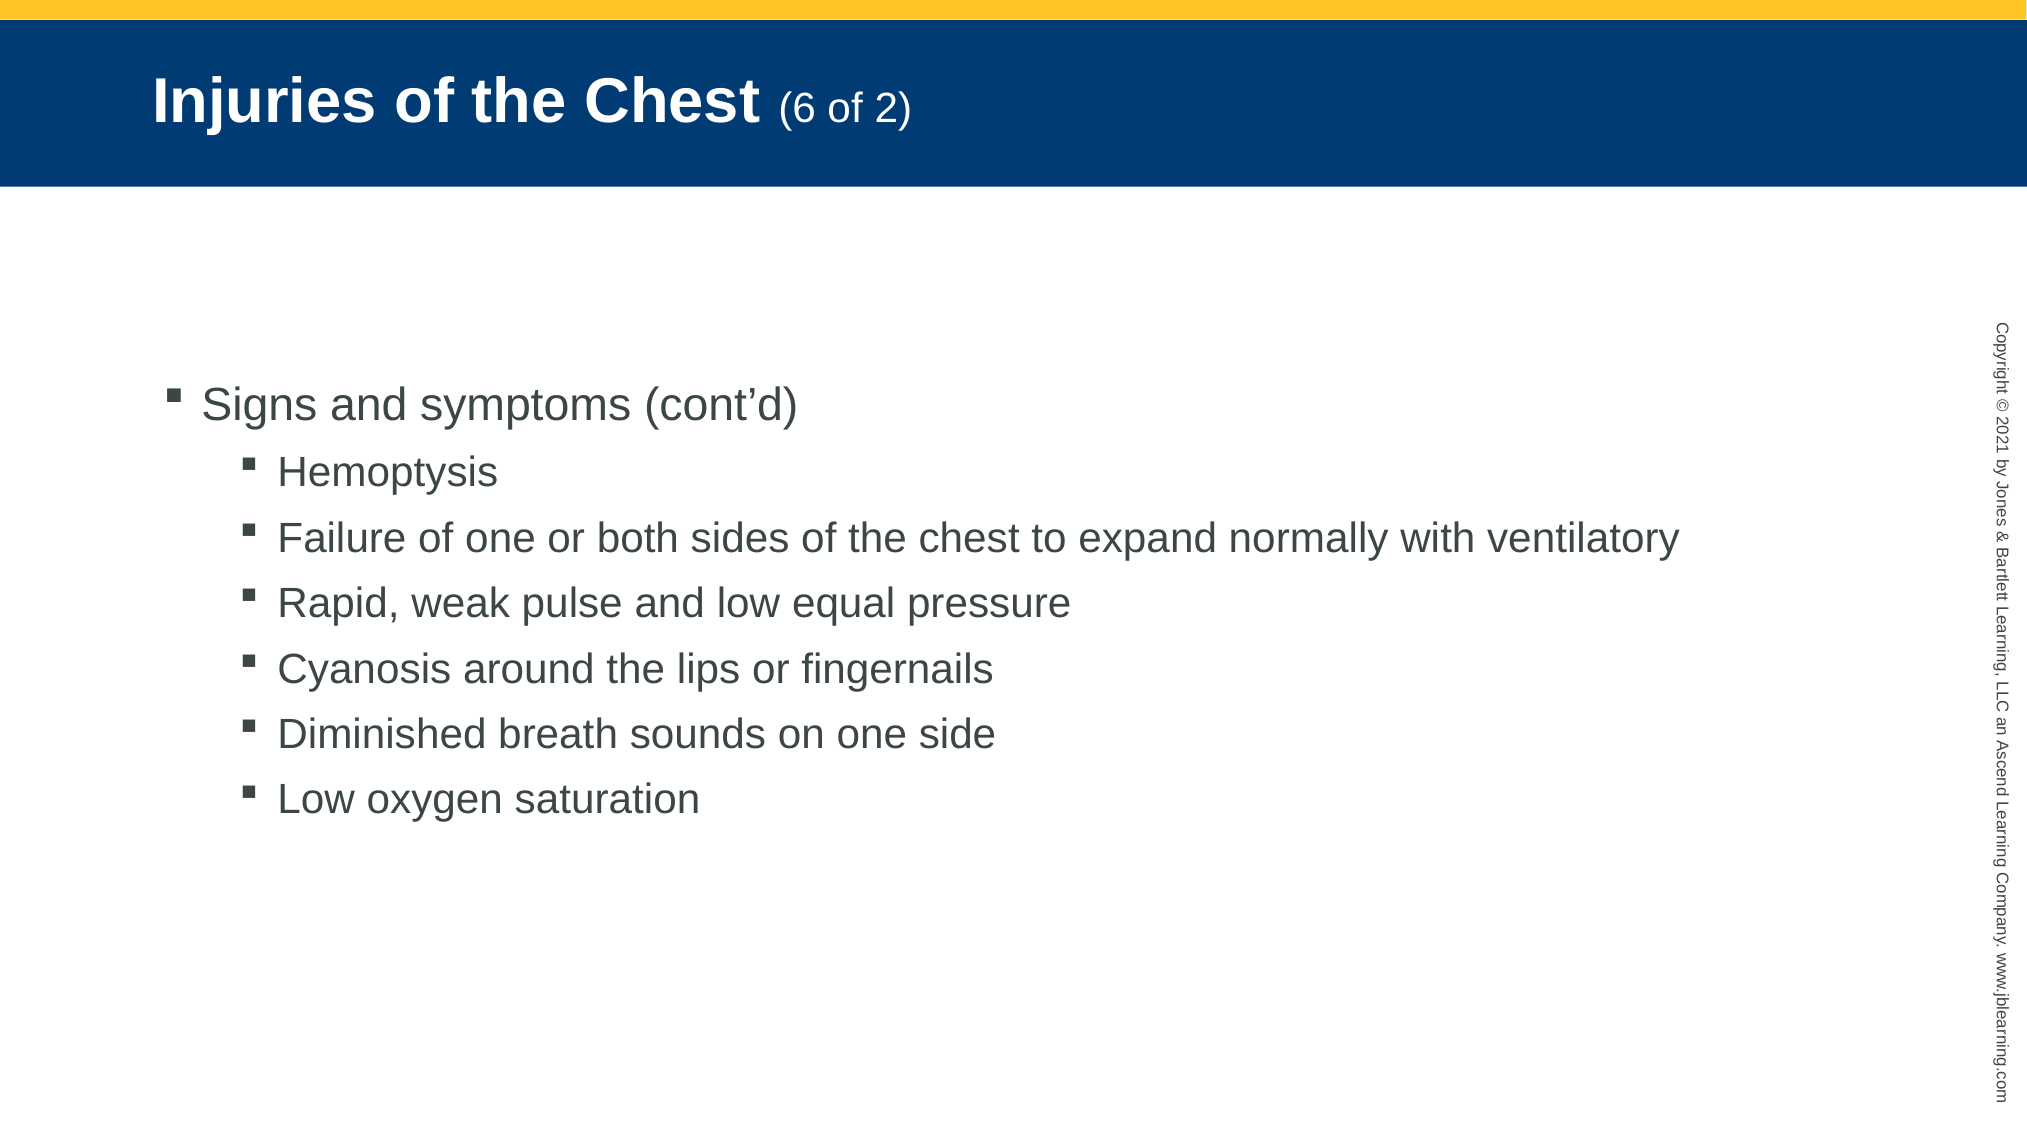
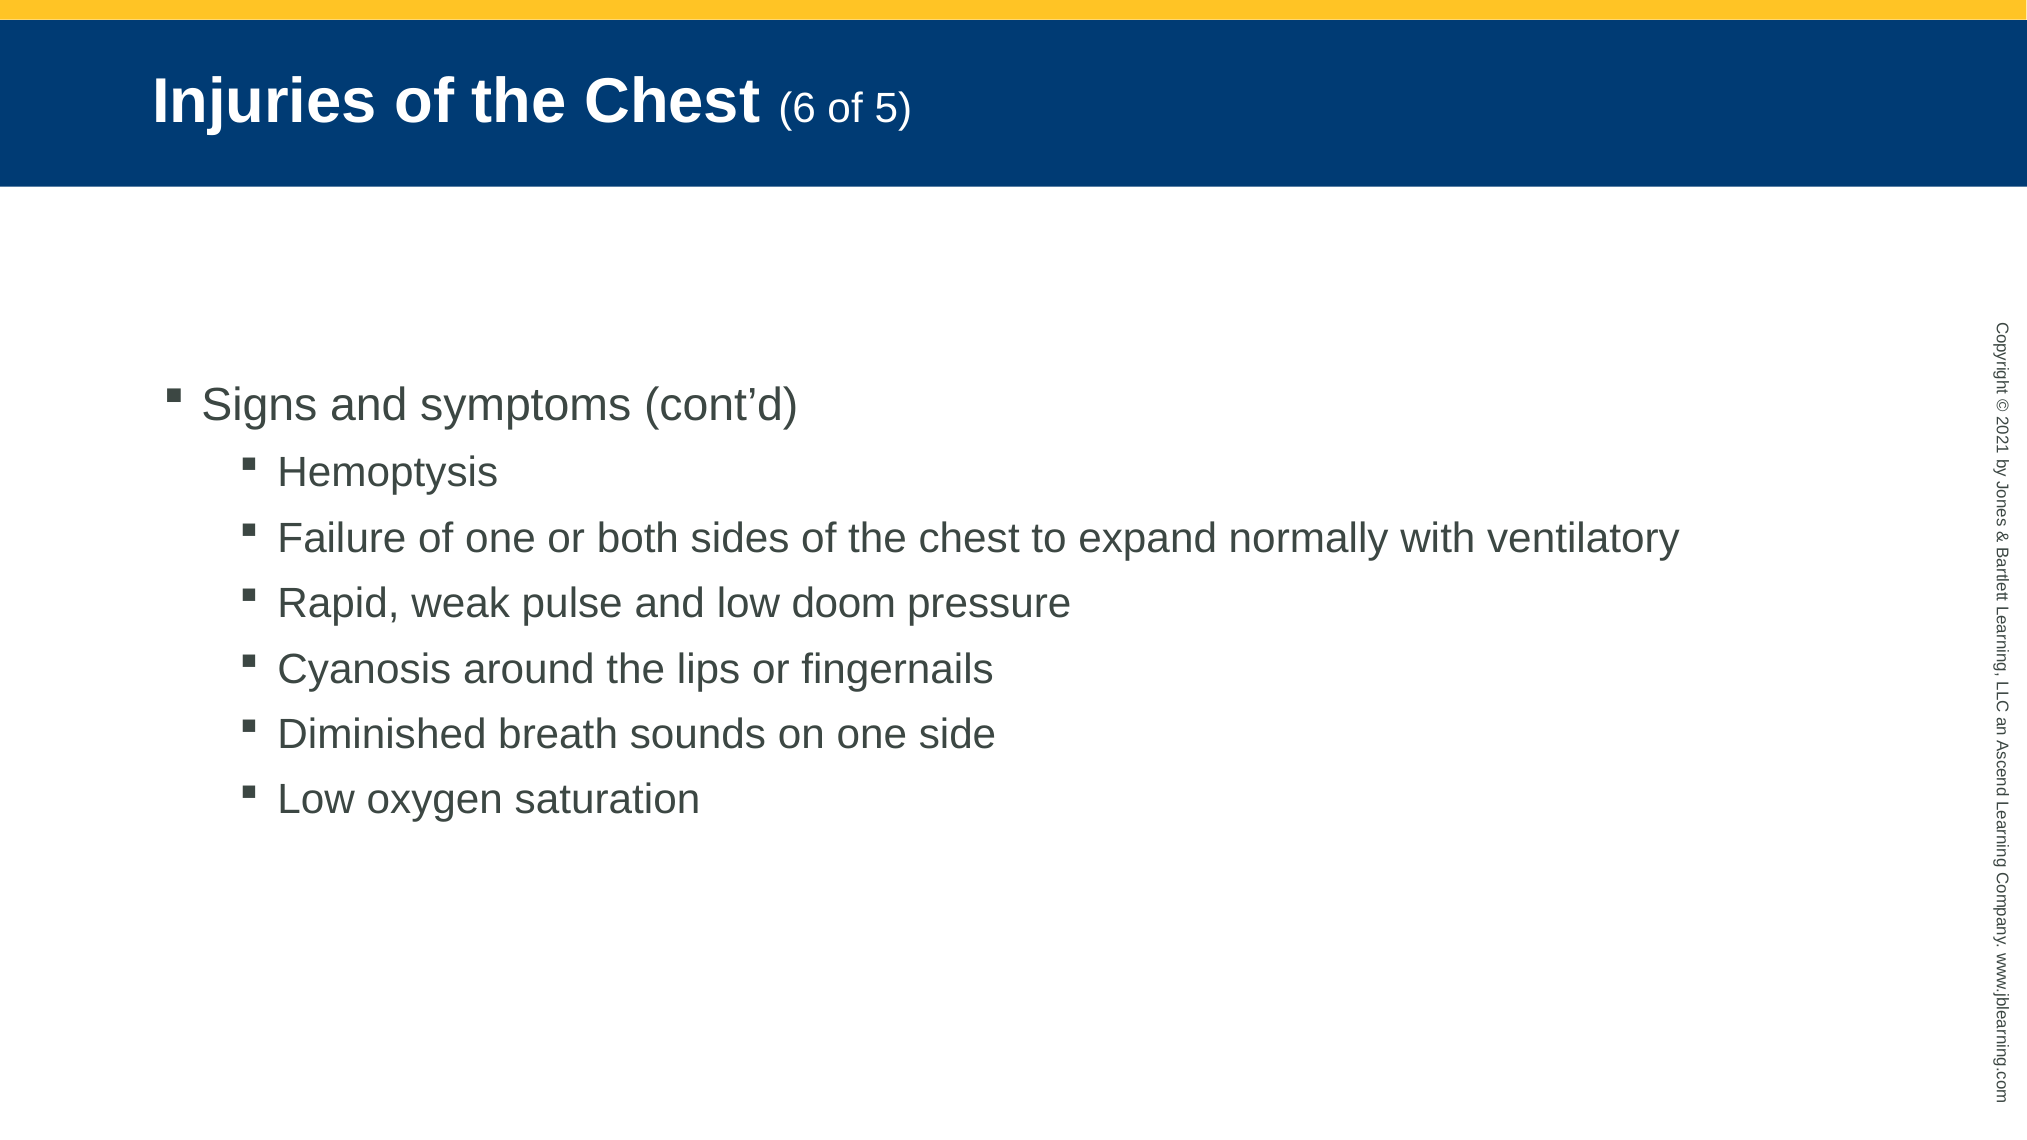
of 2: 2 -> 5 (893, 109)
equal: equal -> doom (844, 604)
